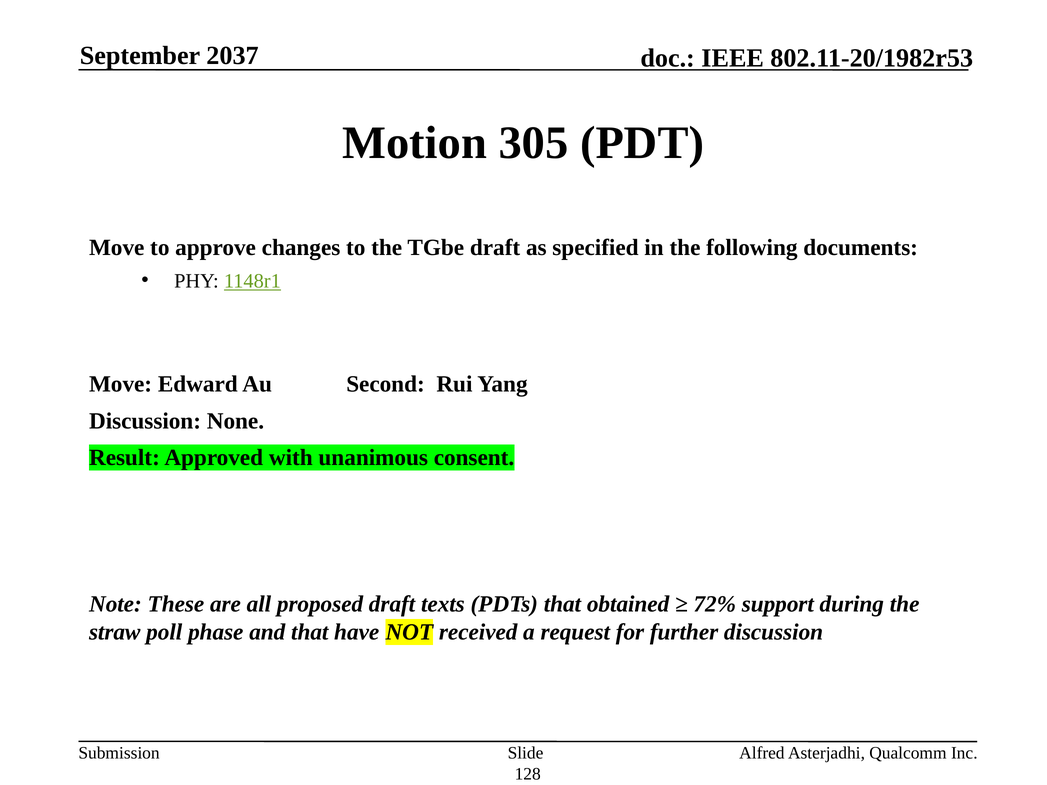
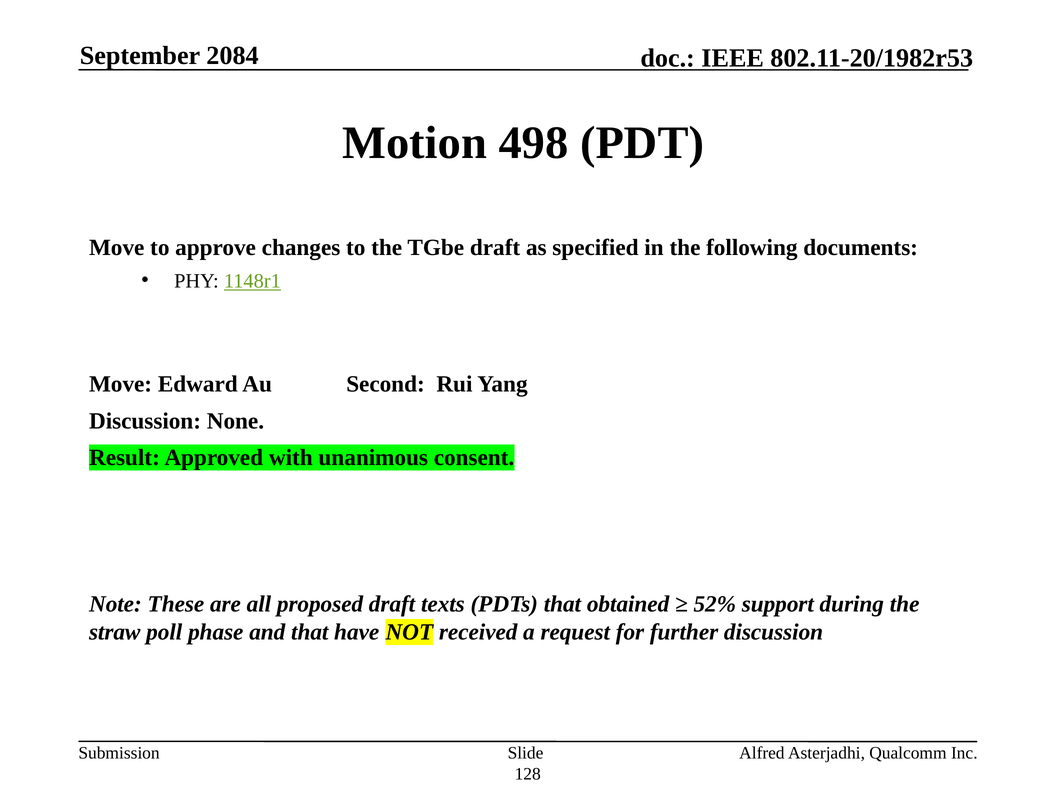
2037: 2037 -> 2084 (233, 56)
305: 305 -> 498 (534, 143)
72%: 72% -> 52% (715, 604)
